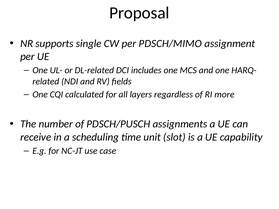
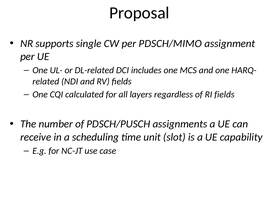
RI more: more -> fields (224, 95)
